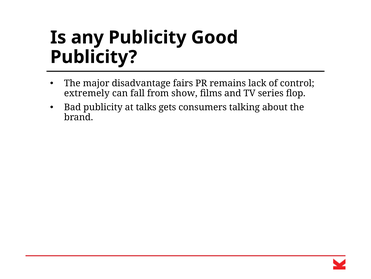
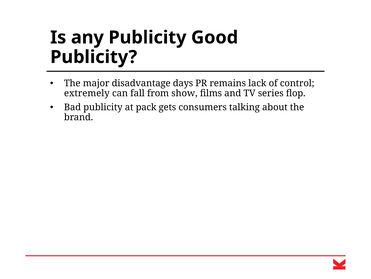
fairs: fairs -> days (183, 83)
talks: talks -> pack (146, 107)
